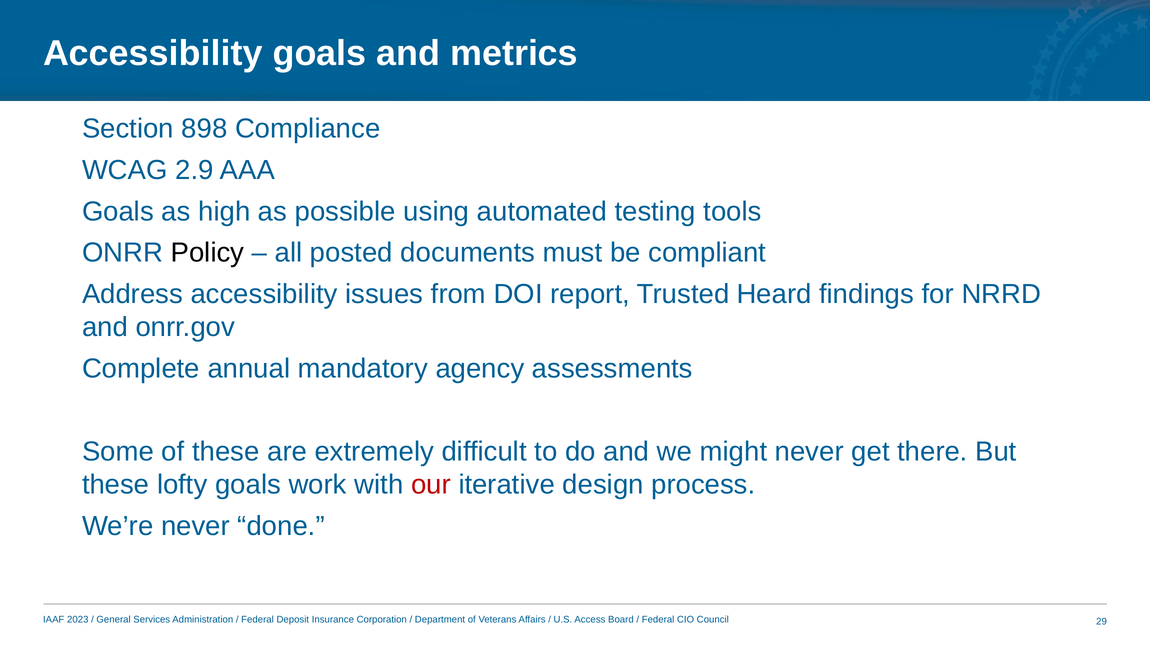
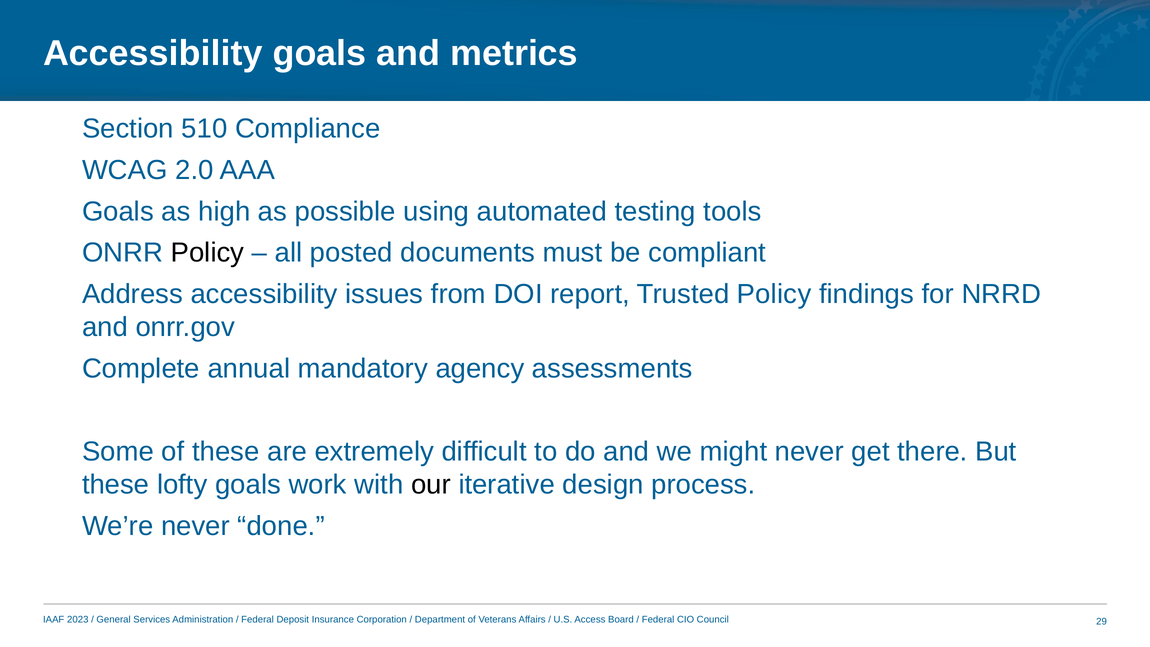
898: 898 -> 510 (204, 129)
2.9: 2.9 -> 2.0 (194, 170)
Trusted Heard: Heard -> Policy (774, 294)
our colour: red -> black (431, 485)
